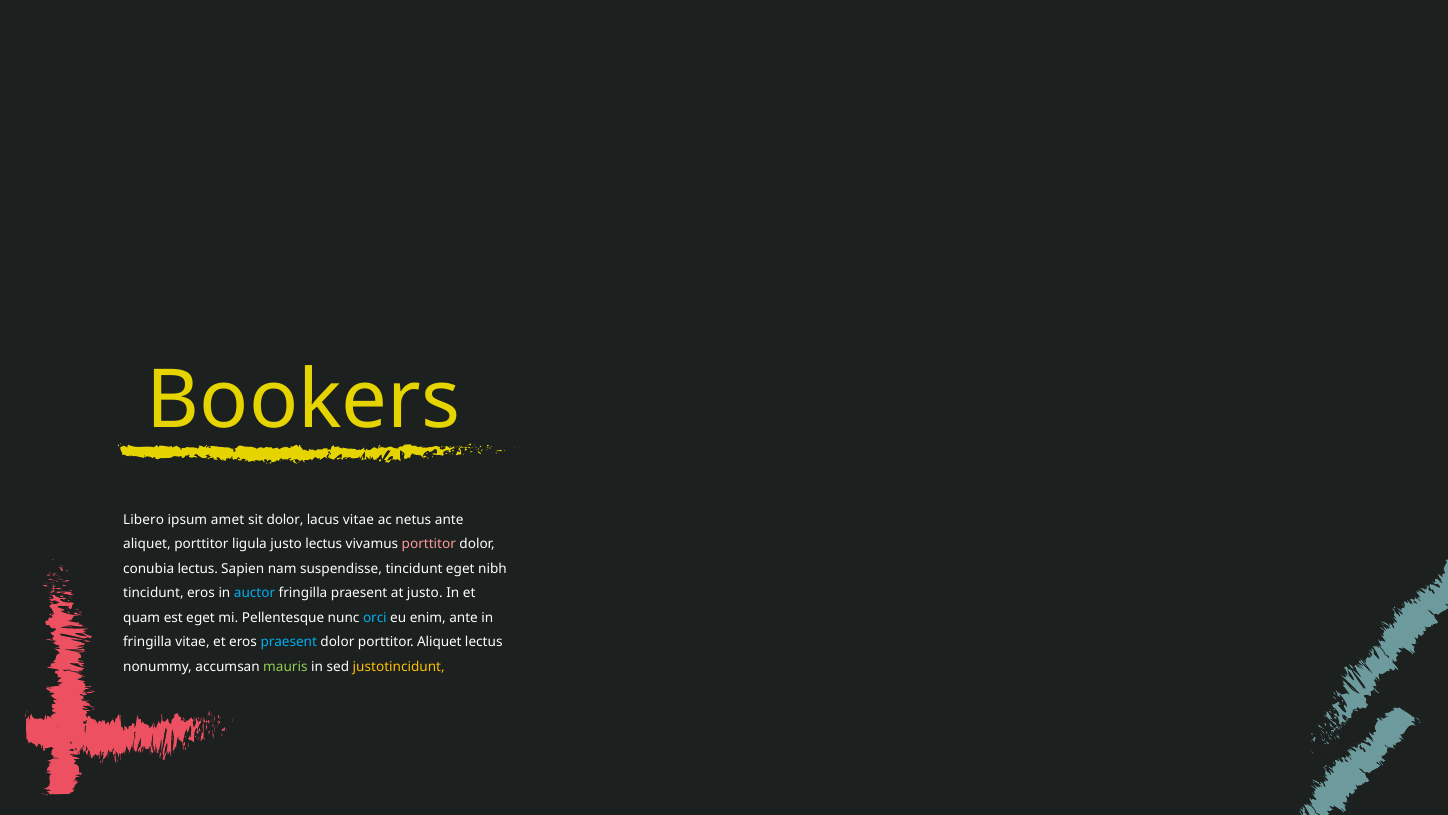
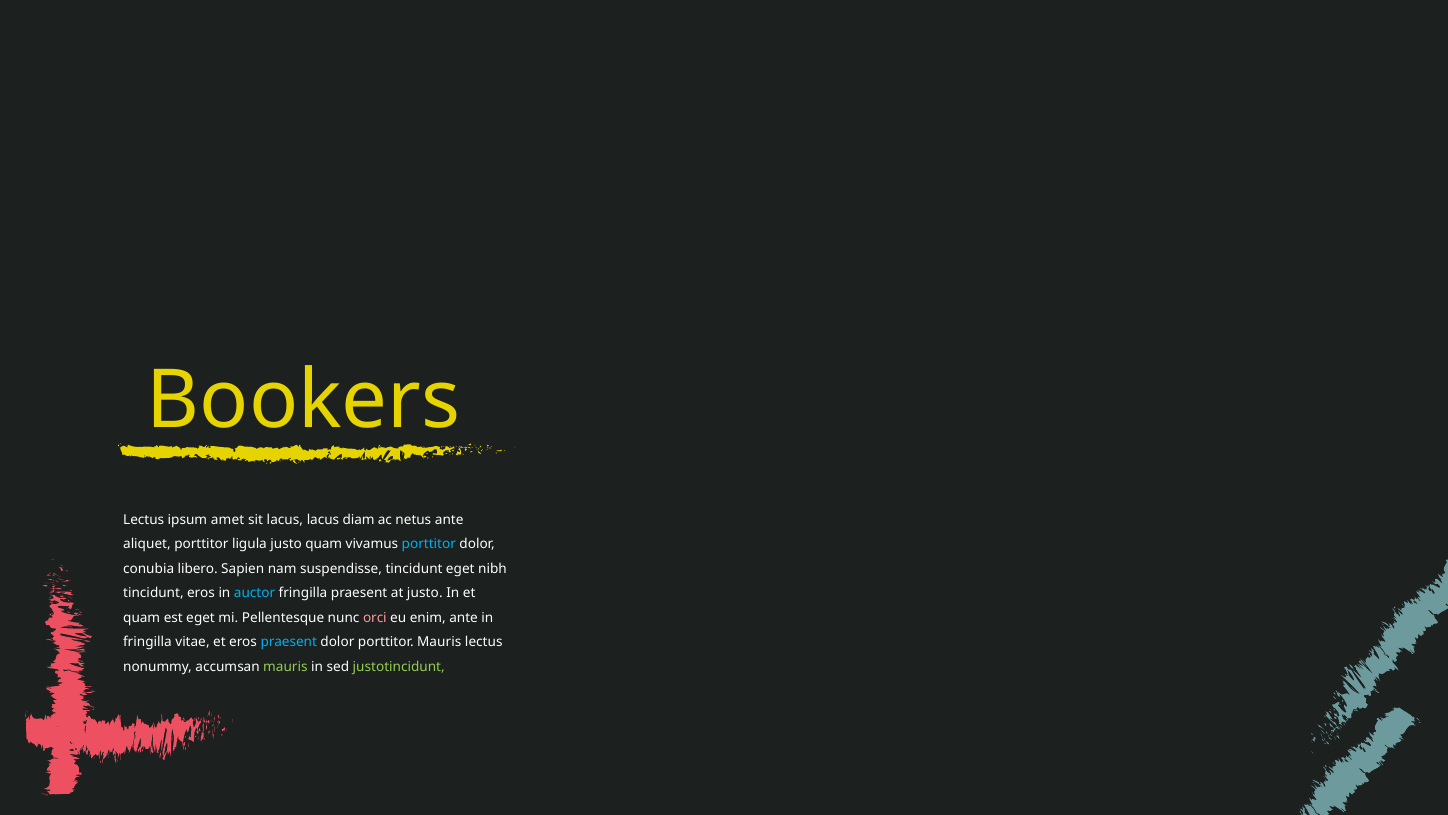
Libero: Libero -> Lectus (144, 519)
sit dolor: dolor -> lacus (285, 519)
lacus vitae: vitae -> diam (359, 519)
justo lectus: lectus -> quam (324, 544)
porttitor colour: pink -> light blue (429, 544)
conubia lectus: lectus -> libero (198, 568)
orci colour: light blue -> pink (375, 617)
porttitor Aliquet: Aliquet -> Mauris (439, 642)
justotincidunt colour: yellow -> light green (399, 666)
